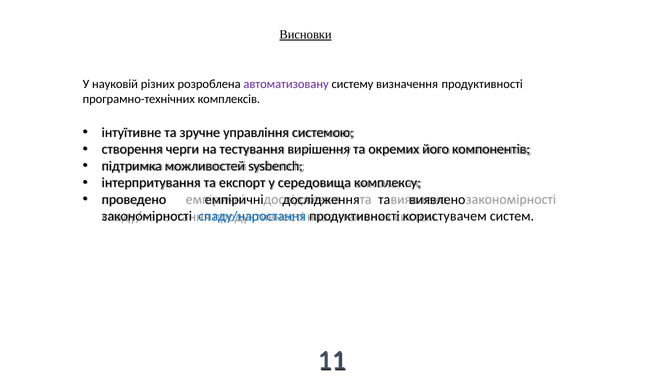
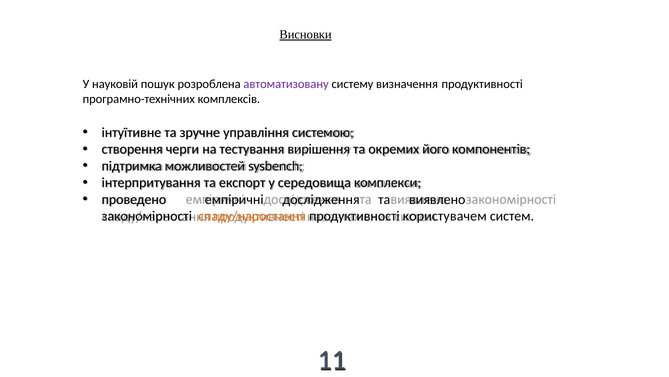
різних: різних -> пошук (158, 84)
комплексу: комплексу -> комплекси (387, 182)
спаду/наростання colour: blue -> orange (252, 216)
